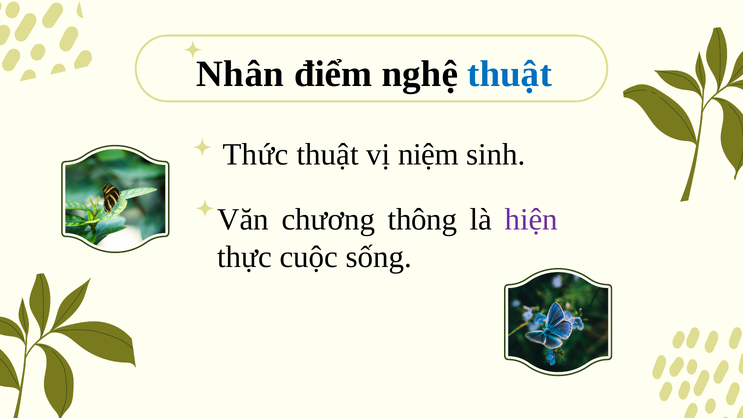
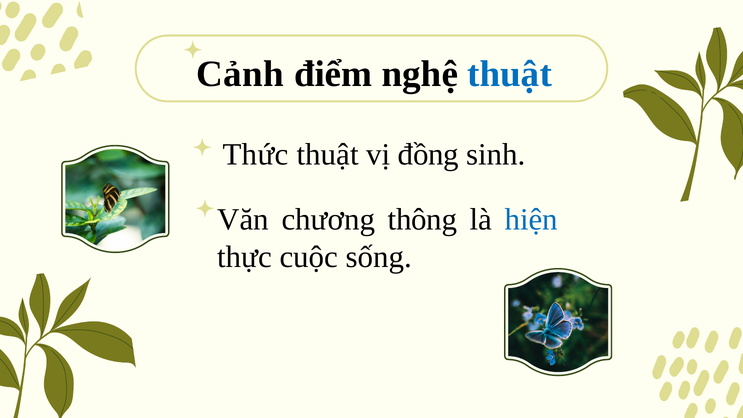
Nhân: Nhân -> Cảnh (240, 74)
niệm: niệm -> đồng (428, 155)
hiện colour: purple -> blue (531, 220)
